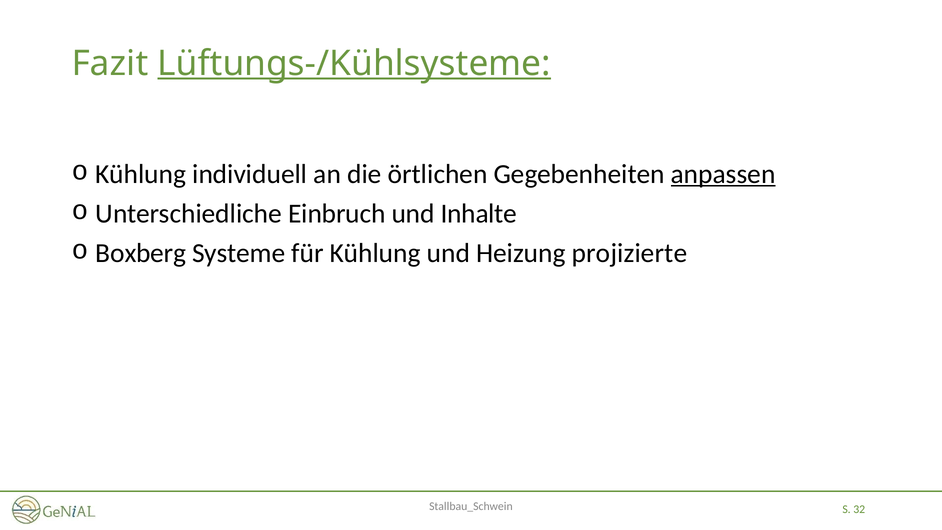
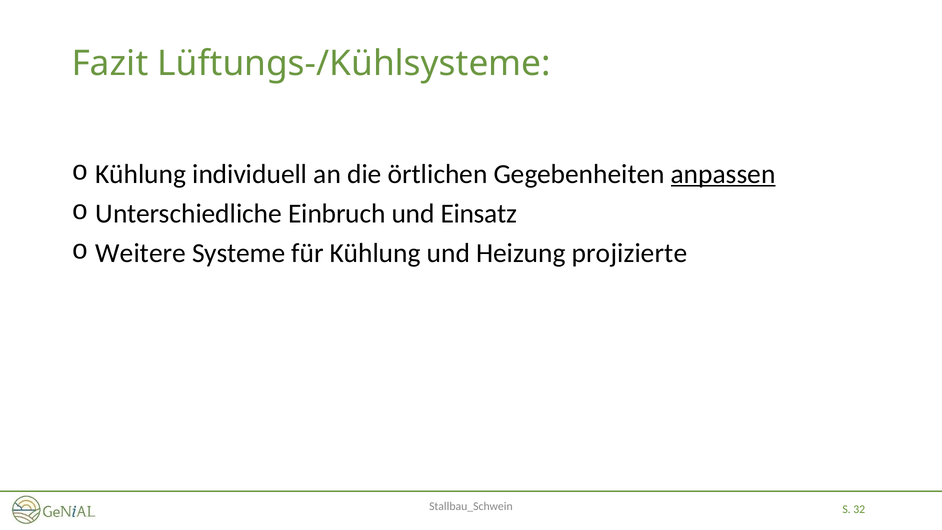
Lüftungs-/Kühlsysteme underline: present -> none (354, 63)
Inhalte: Inhalte -> Einsatz (479, 214)
Boxberg: Boxberg -> Weitere (141, 253)
